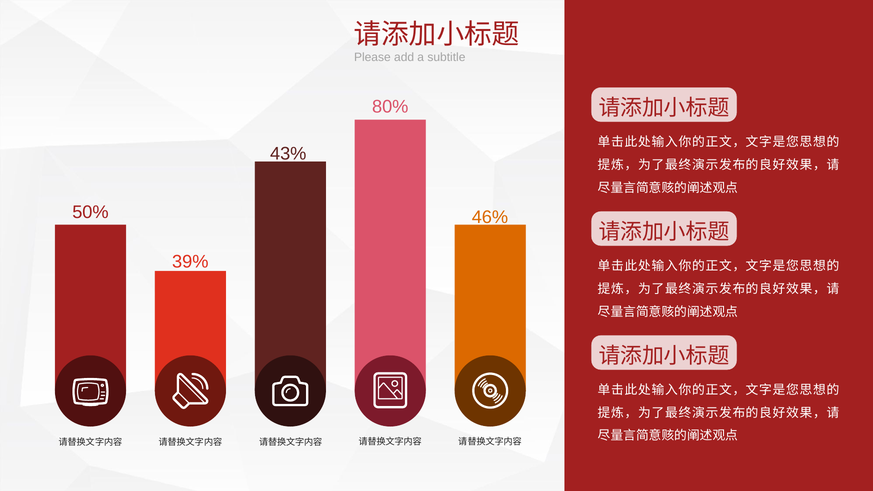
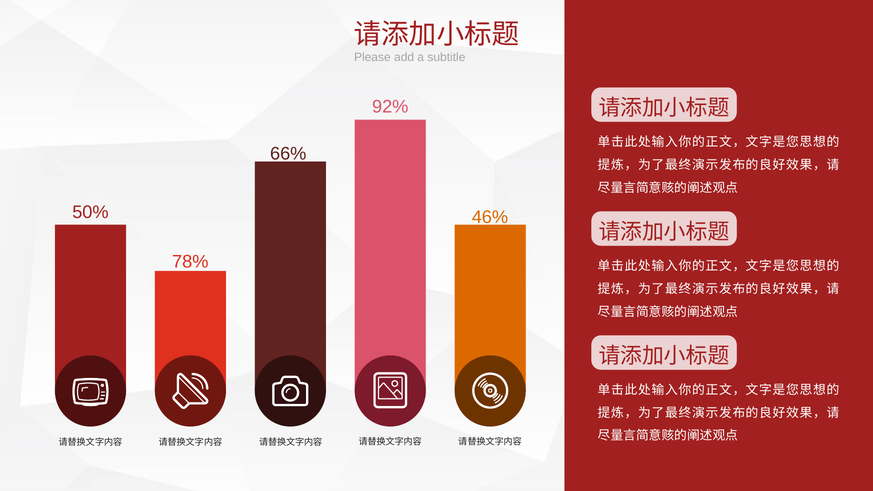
80%: 80% -> 92% (390, 107)
43%: 43% -> 66% (288, 154)
39%: 39% -> 78% (190, 262)
